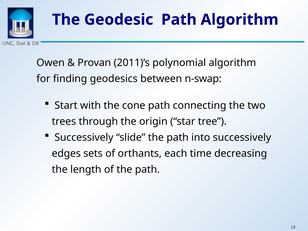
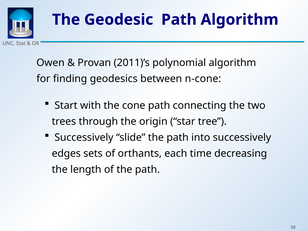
n-swap: n-swap -> n-cone (203, 79)
